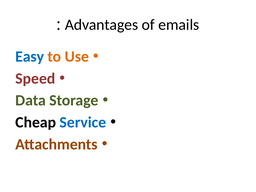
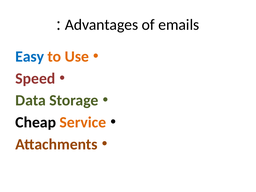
Service colour: blue -> orange (83, 122)
